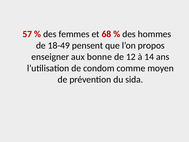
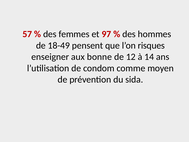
68: 68 -> 97 (106, 34)
propos: propos -> risques (151, 45)
